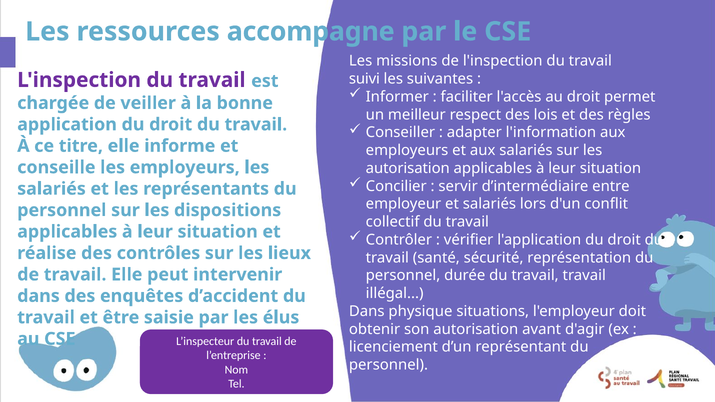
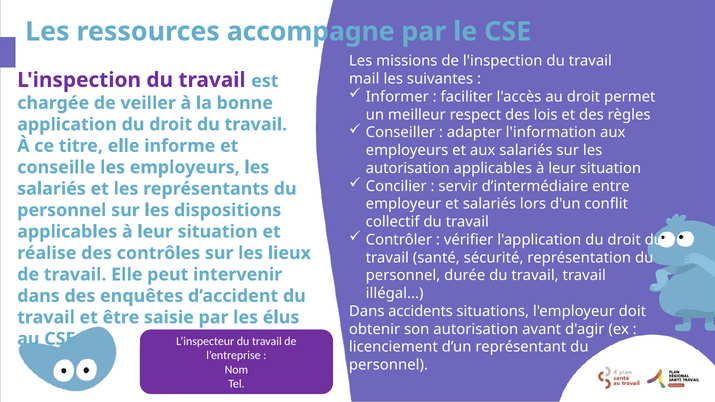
suivi: suivi -> mail (364, 79)
physique: physique -> accidents (421, 311)
